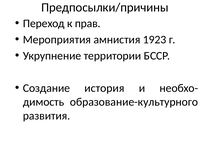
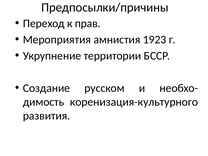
история: история -> русском (104, 88)
образование-культурного: образование-культурного -> коренизация-культурного (134, 102)
